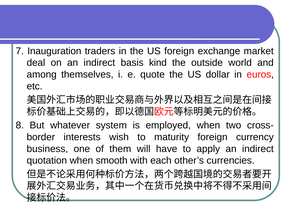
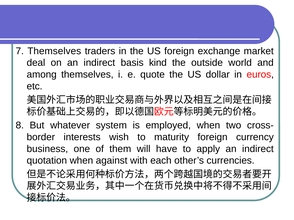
7 Inauguration: Inauguration -> Themselves (54, 51)
smooth: smooth -> against (112, 161)
